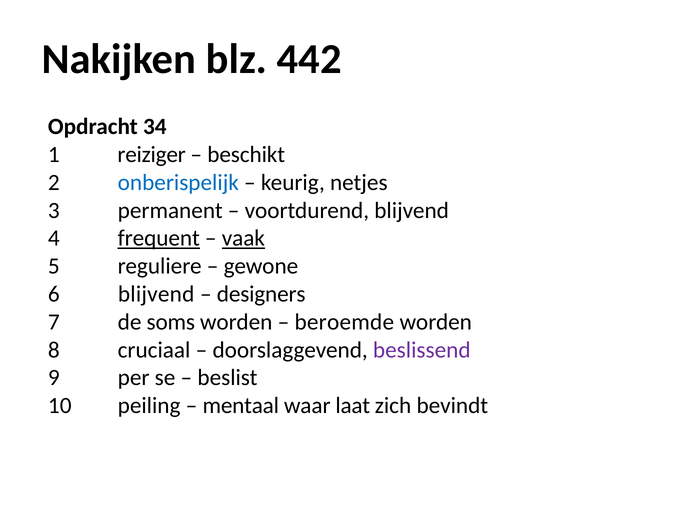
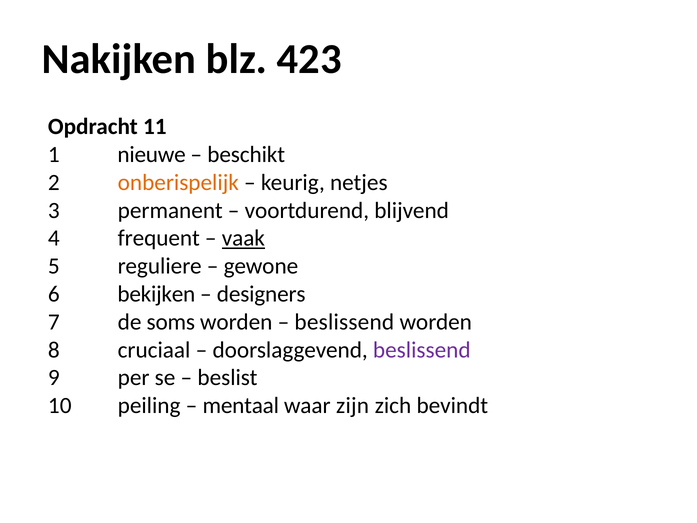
442: 442 -> 423 (309, 59)
34: 34 -> 11 (155, 127)
reiziger: reiziger -> nieuwe (152, 155)
onberispelijk colour: blue -> orange (178, 182)
frequent underline: present -> none (159, 238)
6 blijvend: blijvend -> bekijken (156, 294)
beroemde: beroemde -> beslissend (344, 322)
laat: laat -> zijn (353, 405)
